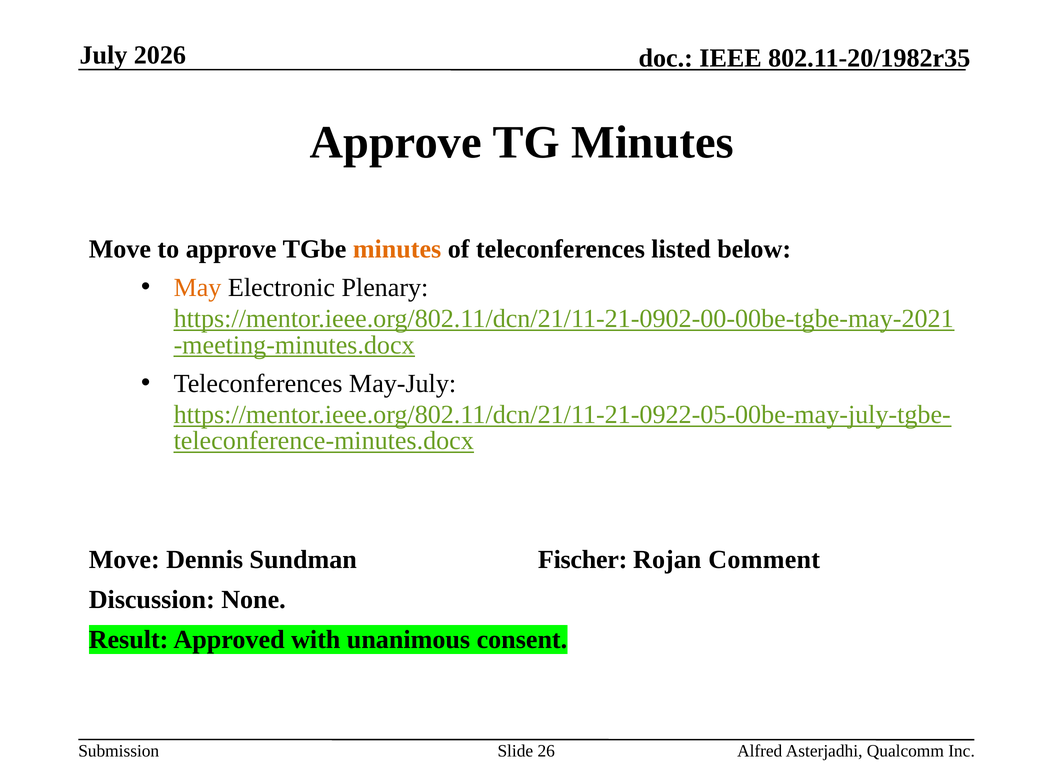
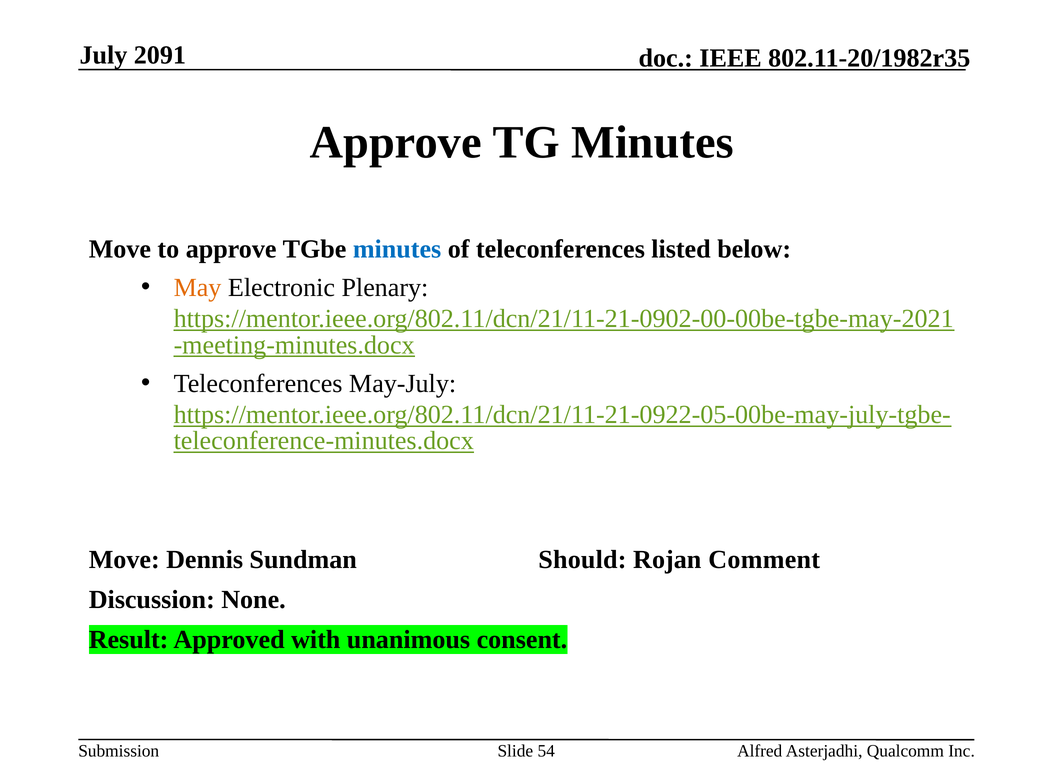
2026: 2026 -> 2091 (160, 55)
minutes colour: orange -> blue (397, 249)
Fischer: Fischer -> Should (582, 560)
26: 26 -> 54 (546, 751)
